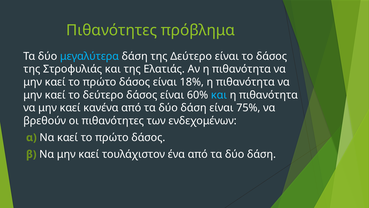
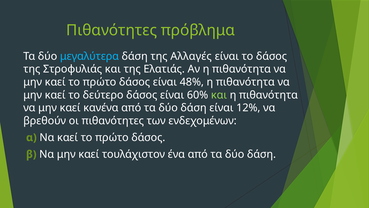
της Δεύτερο: Δεύτερο -> Αλλαγές (191, 56)
18%: 18% -> 48% (192, 82)
και colour: light blue -> light green (219, 95)
75%: 75% -> 12% (248, 108)
